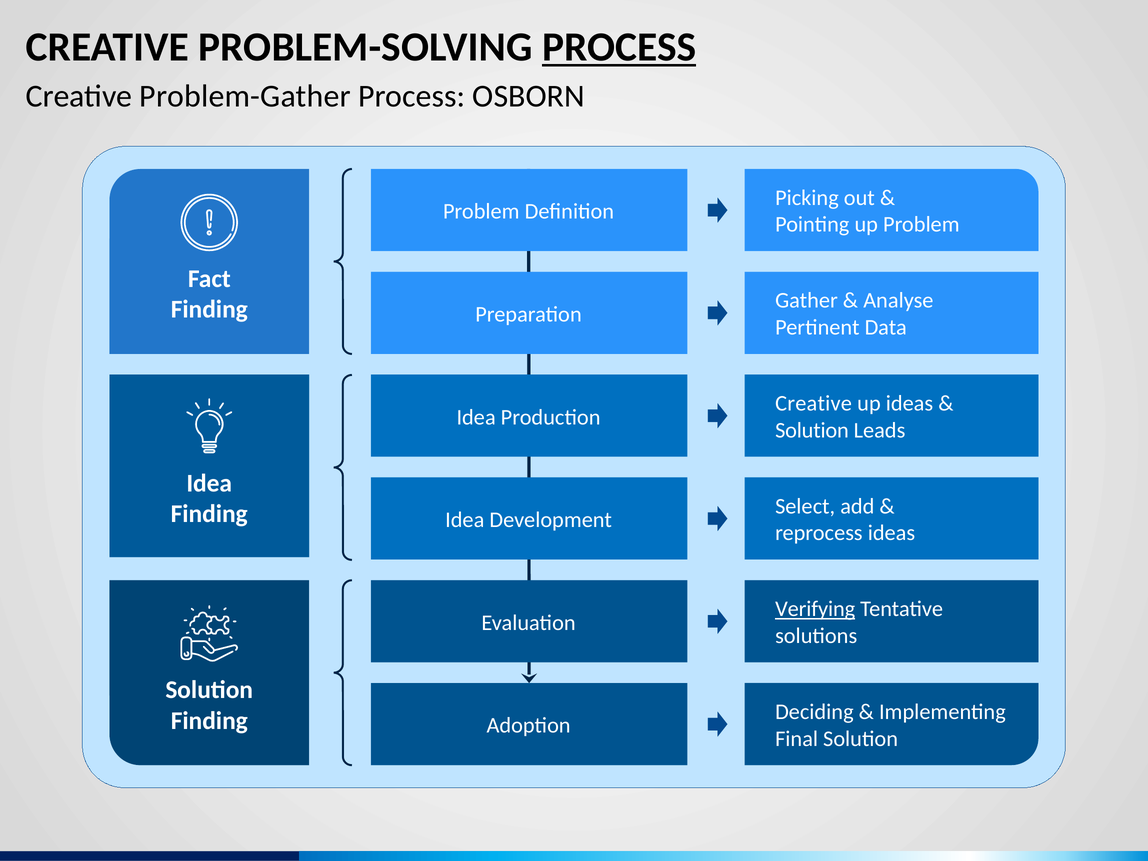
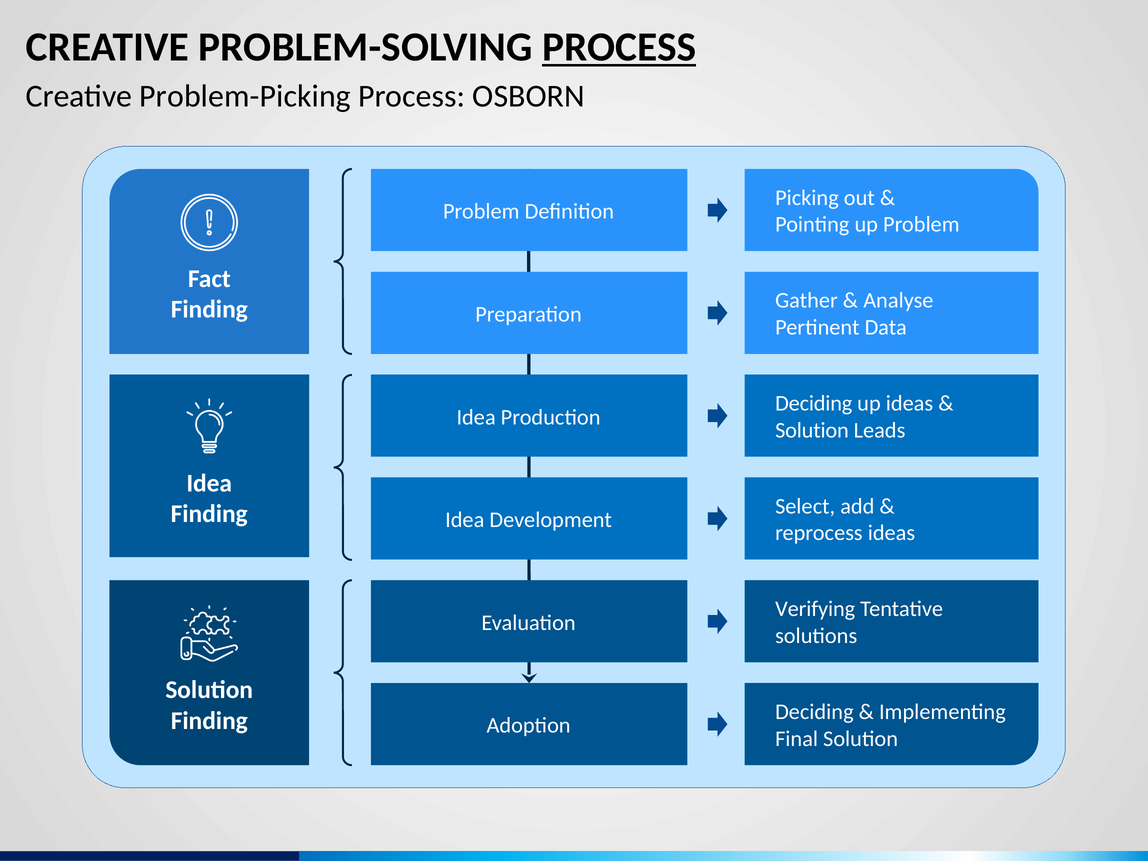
Problem-Gather: Problem-Gather -> Problem-Picking (245, 96)
Creative: Creative -> Deciding (814, 403)
Verifying underline: present -> none (815, 609)
